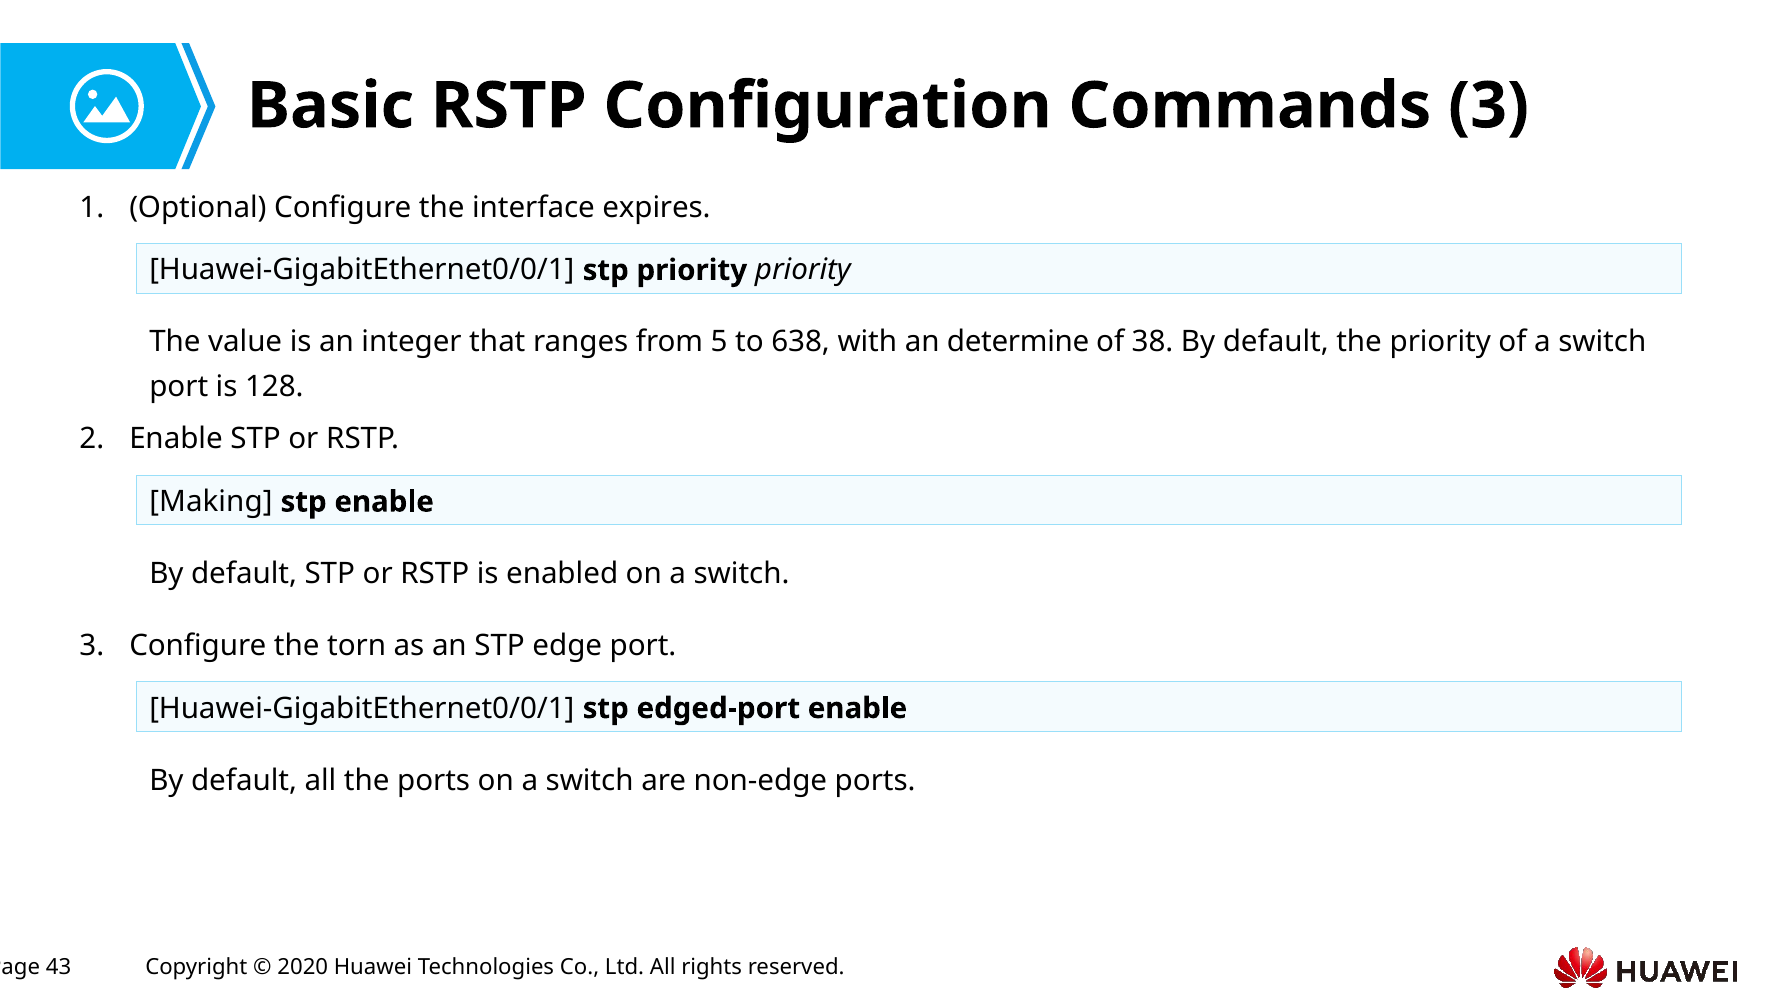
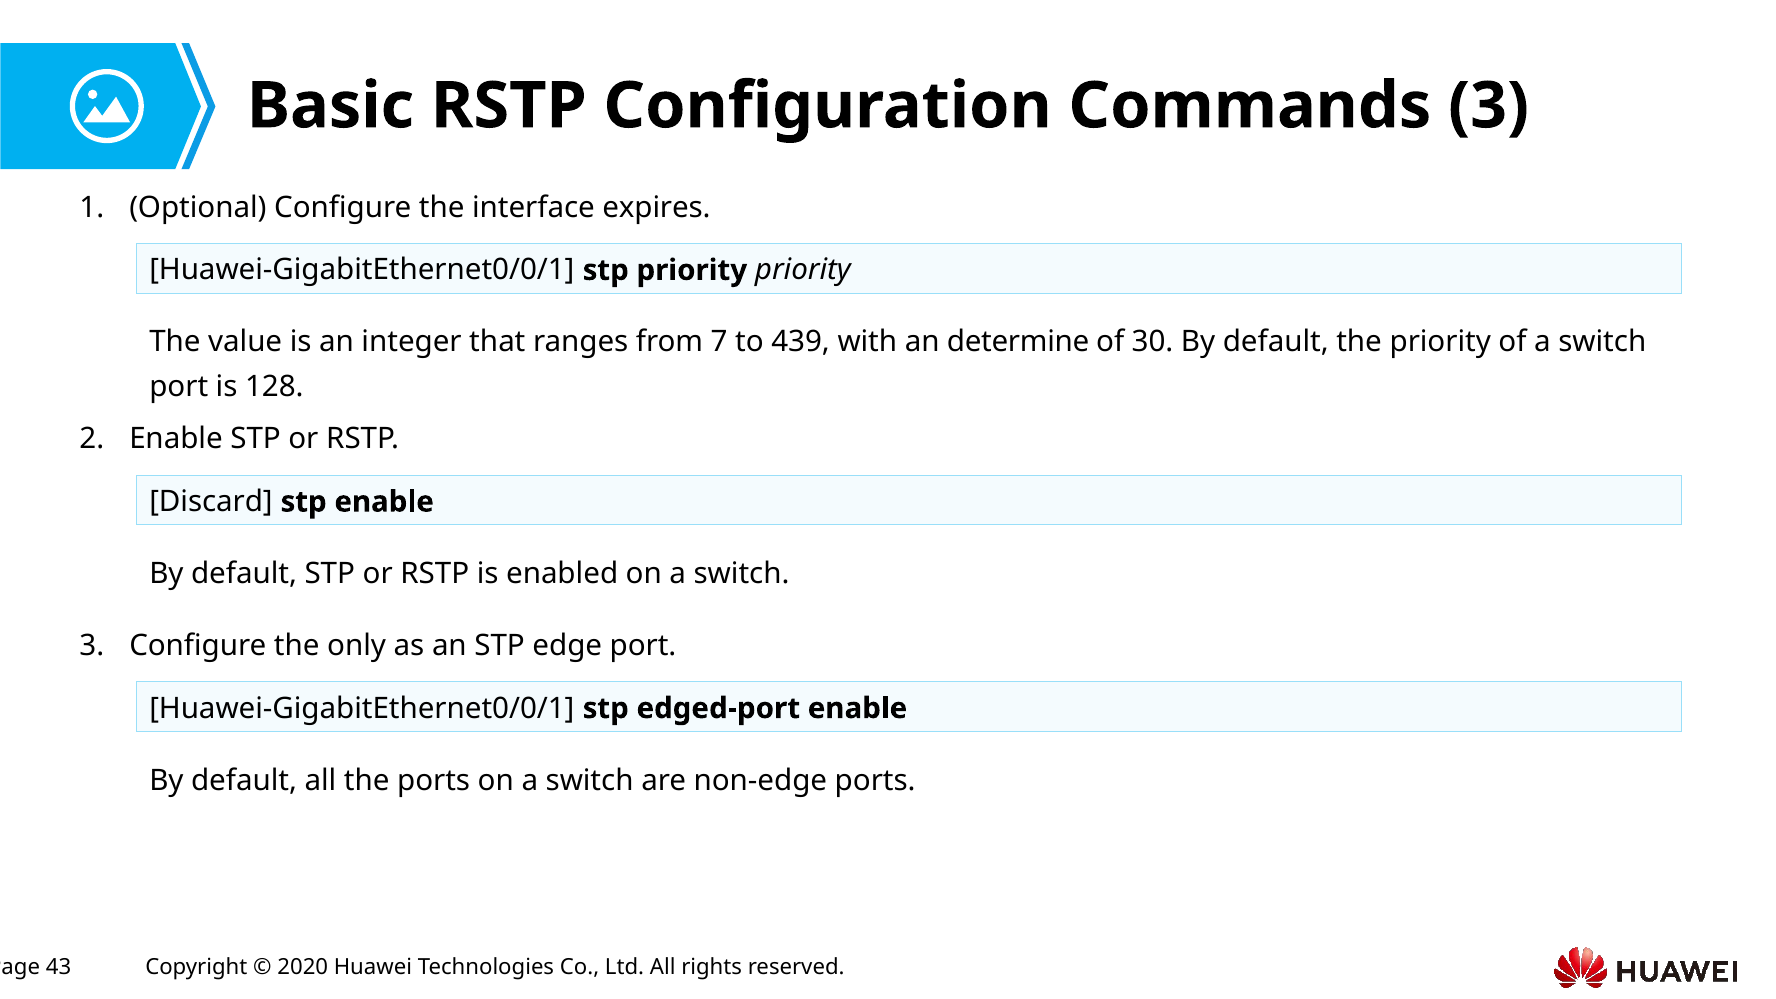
5: 5 -> 7 (719, 342)
638: 638 -> 439 (801, 342)
38: 38 -> 30 (1153, 342)
Making: Making -> Discard (211, 502)
torn: torn -> only (357, 645)
